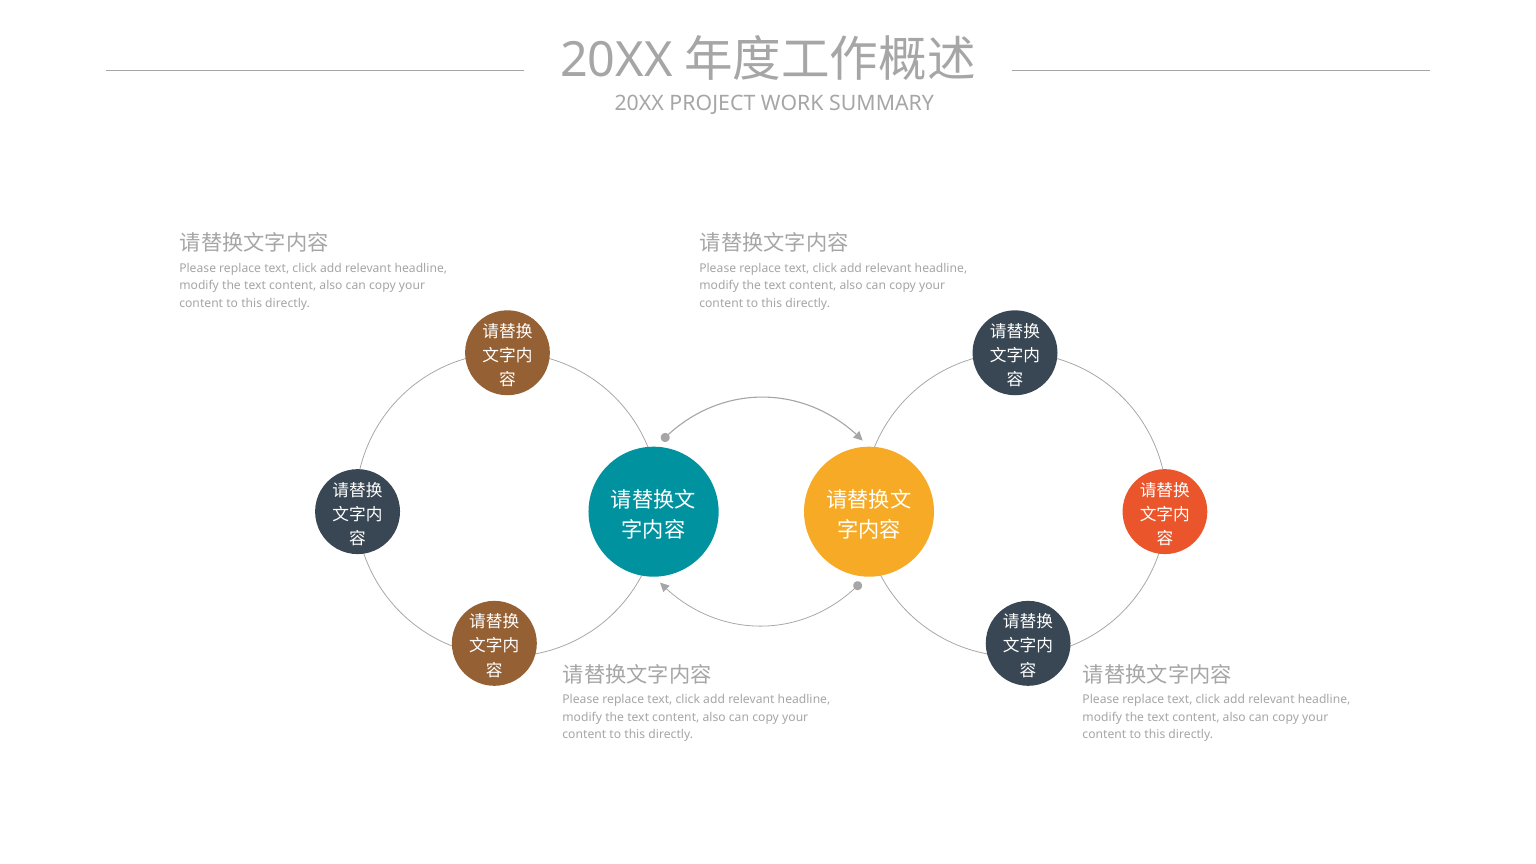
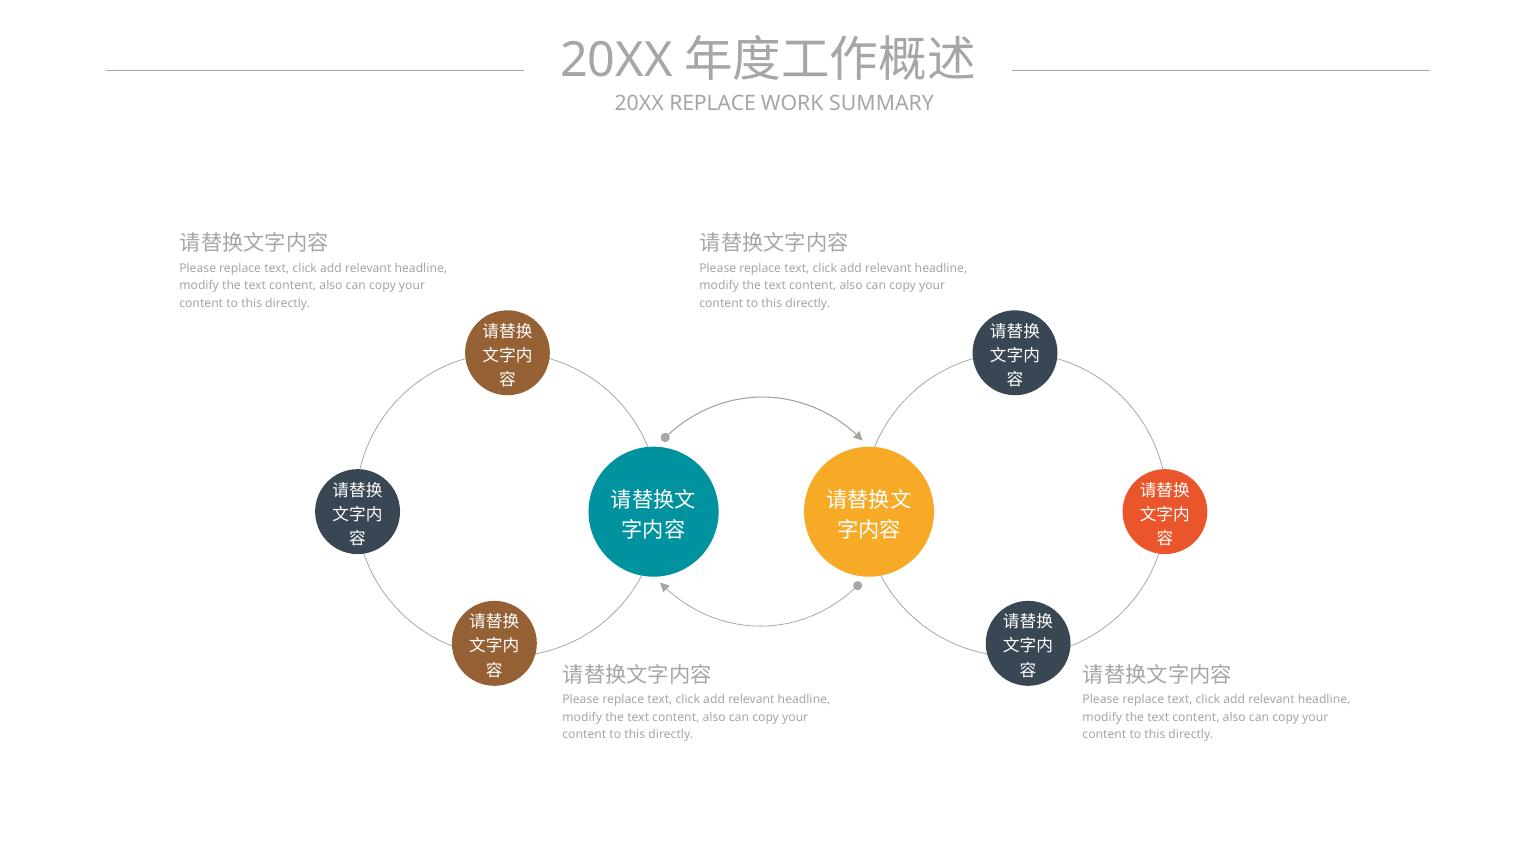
20XX PROJECT: PROJECT -> REPLACE (713, 103)
